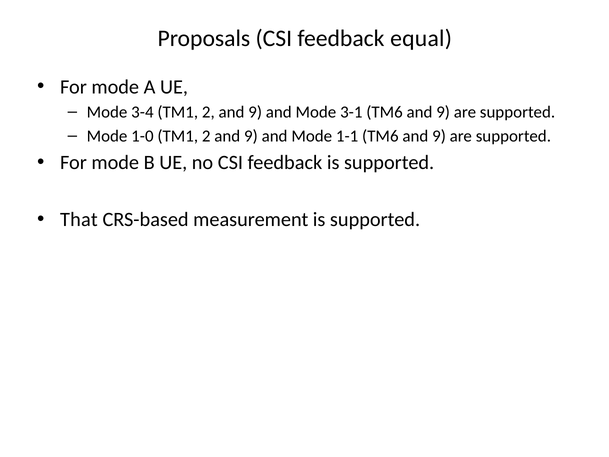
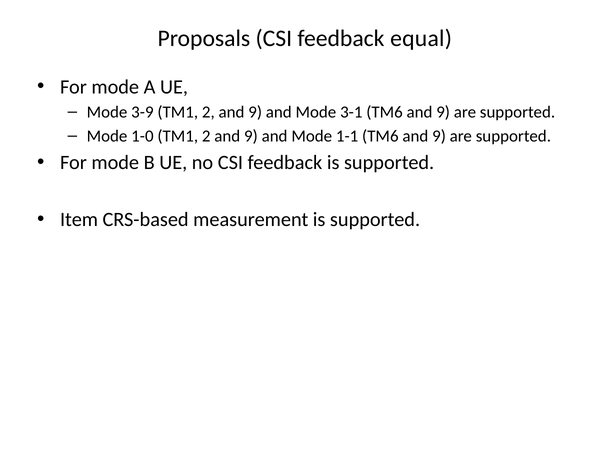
3-4: 3-4 -> 3-9 (142, 112)
That: That -> Item (79, 219)
